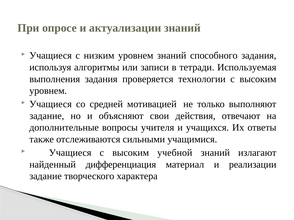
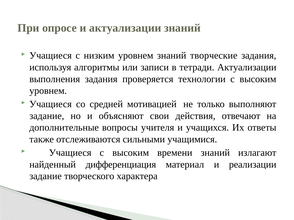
способного: способного -> творческие (214, 56)
тетради Используемая: Используемая -> Актуализации (247, 67)
учебной: учебной -> времени (175, 153)
